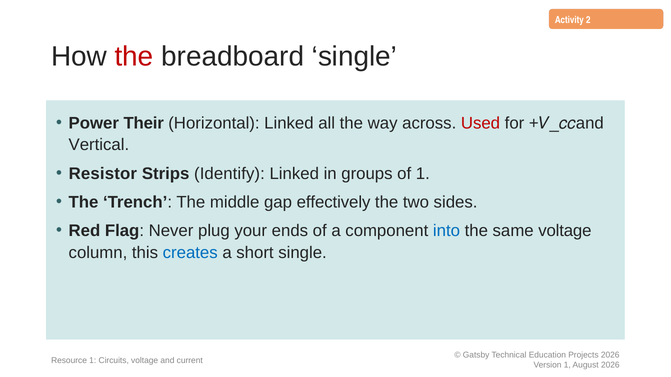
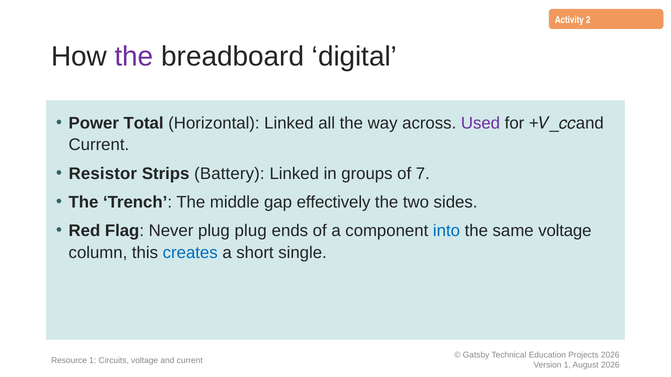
the colour: red -> purple (134, 56)
breadboard single: single -> digital (354, 56)
Their: Their -> Total (144, 123)
Used colour: red -> purple (480, 123)
Vertical: Vertical -> Current (99, 145)
Identify: Identify -> Battery (229, 174)
of 1: 1 -> 7 (423, 174)
plug your: your -> plug (251, 231)
